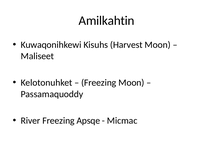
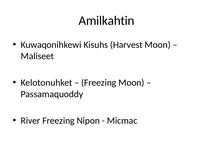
Apsqe: Apsqe -> Nipon (88, 120)
